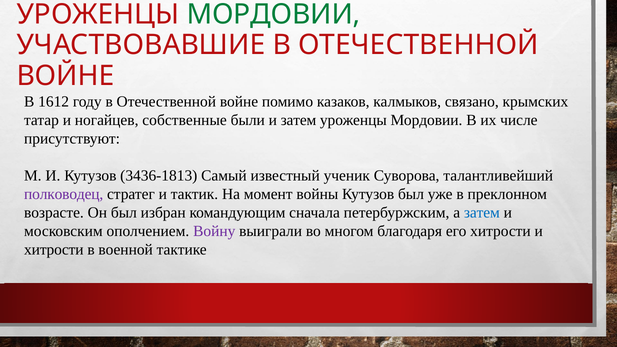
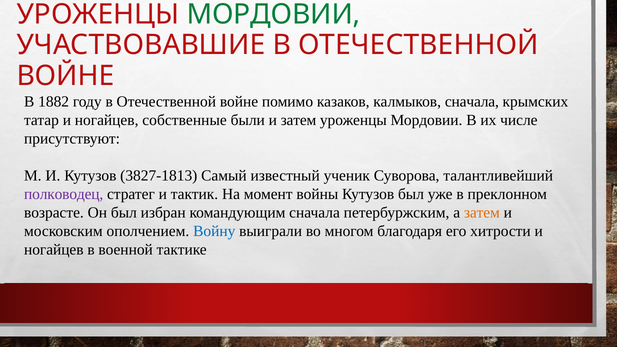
1612: 1612 -> 1882 (54, 102)
калмыков связано: связано -> сначала (472, 102)
3436-1813: 3436-1813 -> 3827-1813 (159, 176)
затем colour: blue -> orange (482, 213)
Войну colour: purple -> blue (214, 231)
хитрости: хитрости -> ногайцев (54, 250)
